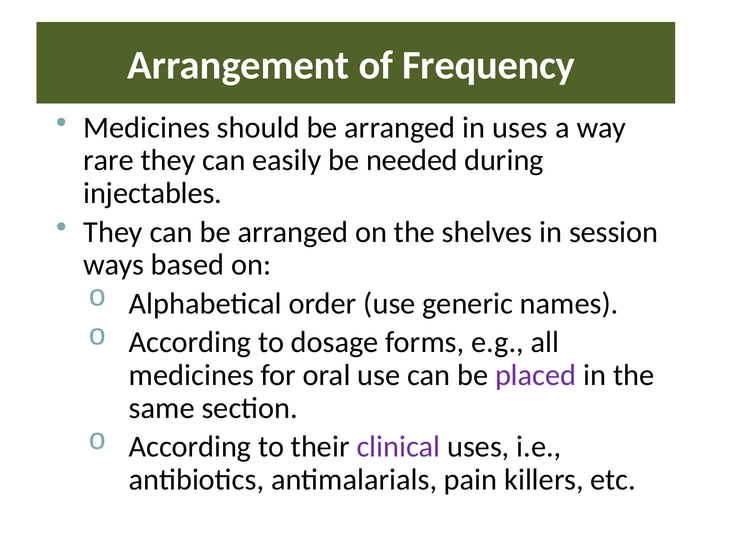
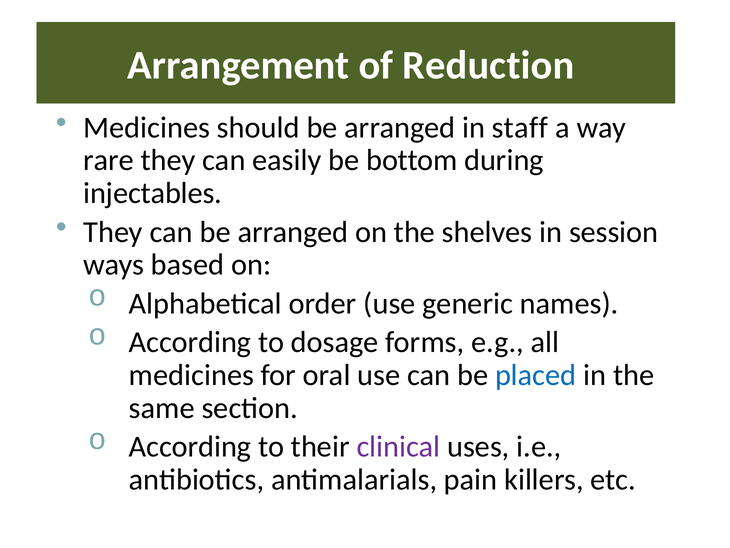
Frequency: Frequency -> Reduction (488, 65)
in uses: uses -> staff (520, 127)
needed: needed -> bottom (412, 160)
placed colour: purple -> blue (536, 375)
